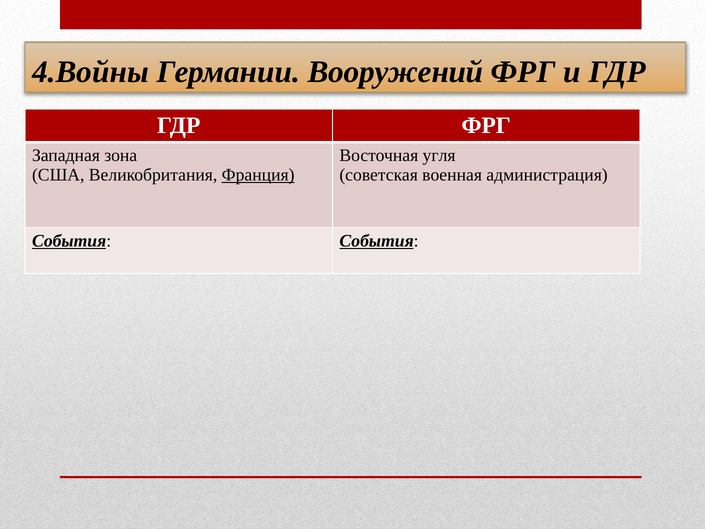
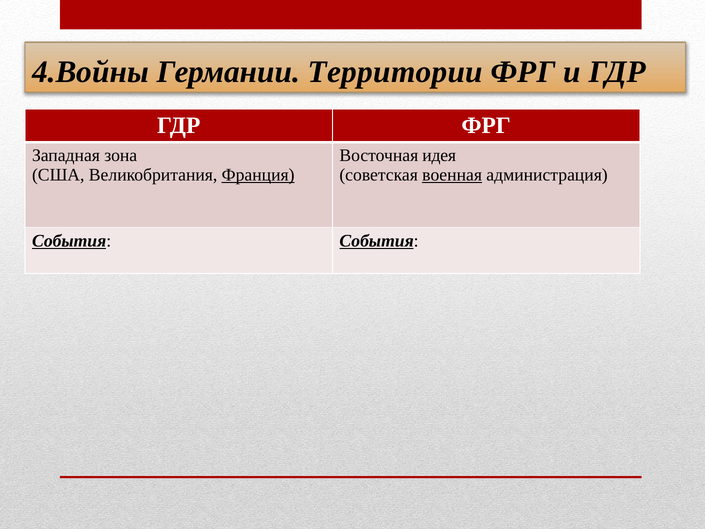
Вооружений: Вооружений -> Территории (395, 72)
угля: угля -> идея (439, 155)
военная underline: none -> present (452, 175)
